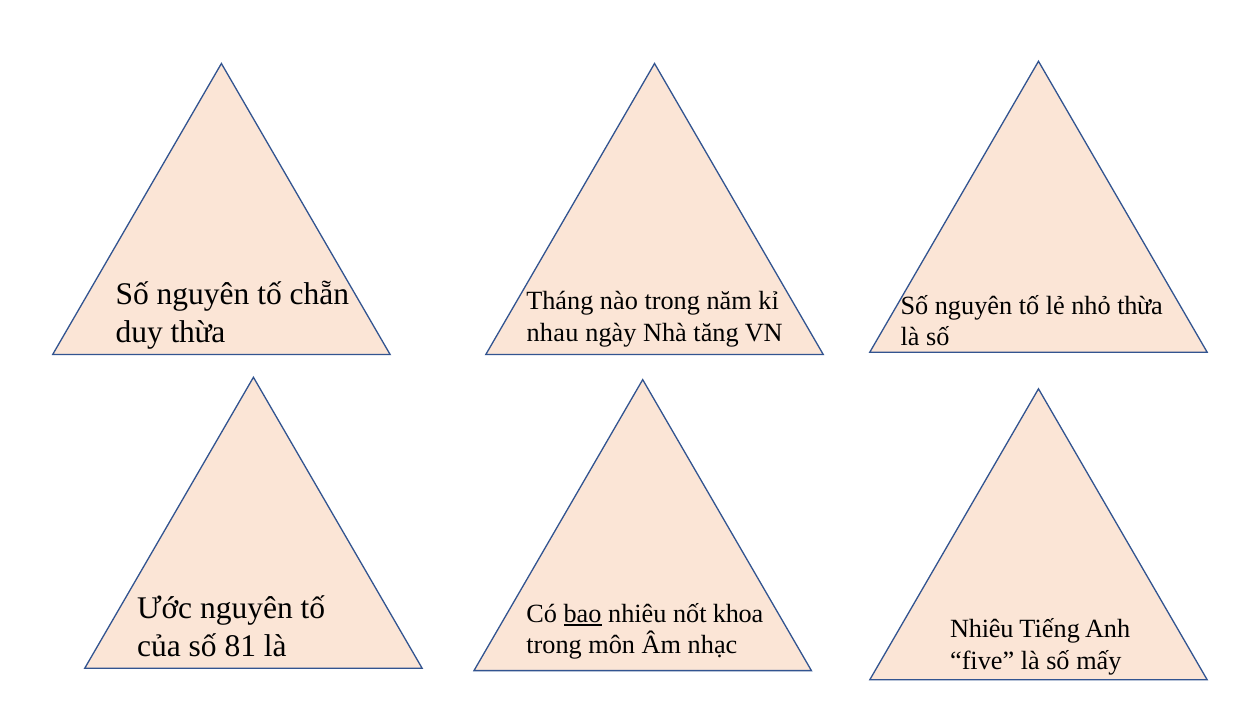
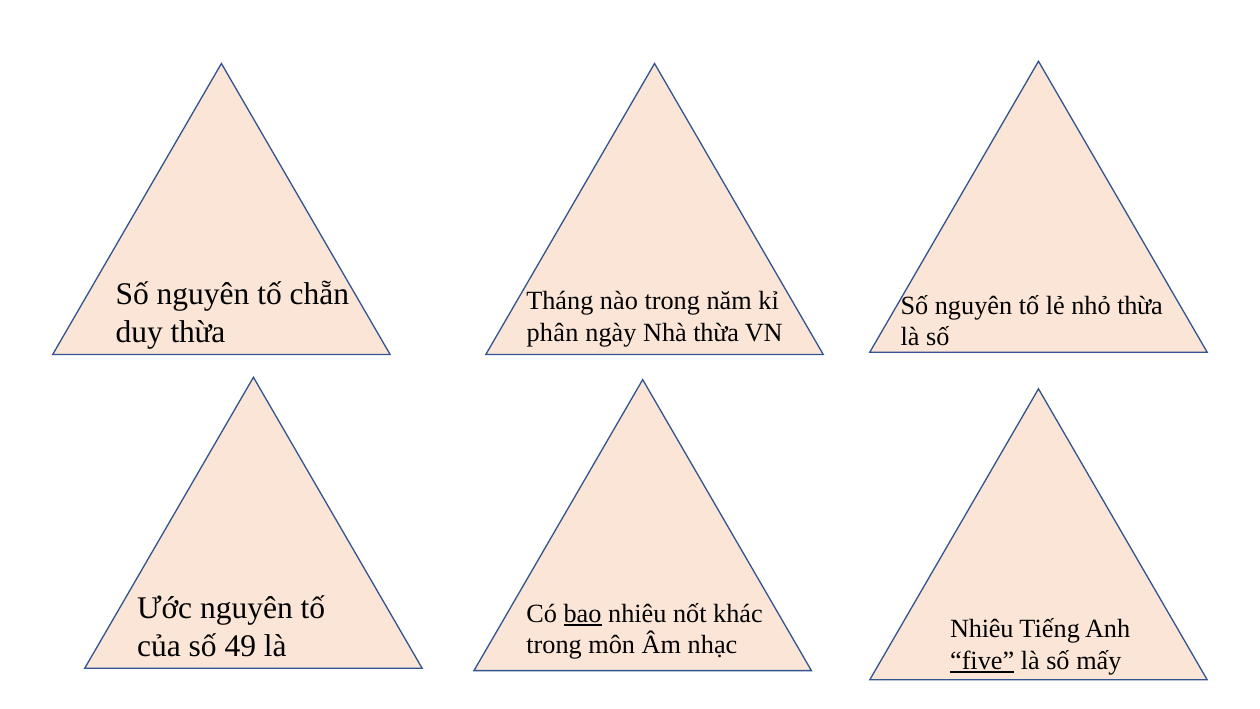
nhau: nhau -> phân (553, 333)
Nhà tăng: tăng -> thừa (716, 333)
khoa: khoa -> khác (738, 613)
81: 81 -> 49 (240, 646)
five underline: none -> present (982, 661)
